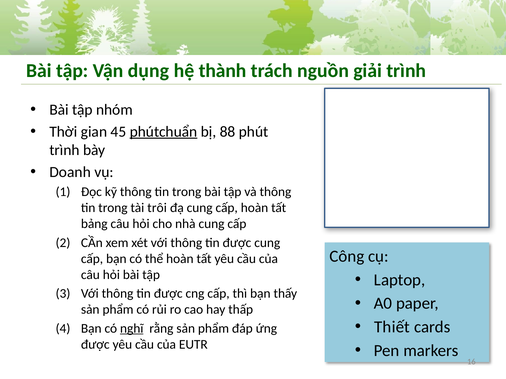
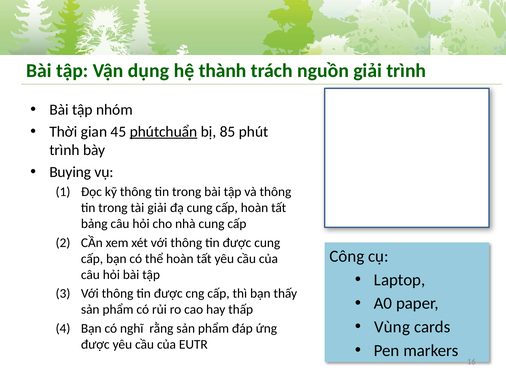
88: 88 -> 85 (228, 132)
Doanh: Doanh -> Buying (70, 172)
tài trôi: trôi -> giải (157, 208)
Thiết: Thiết -> Vùng (392, 327)
nghĩ underline: present -> none (132, 329)
